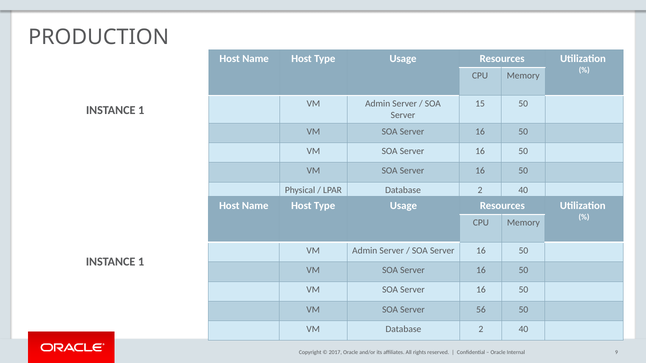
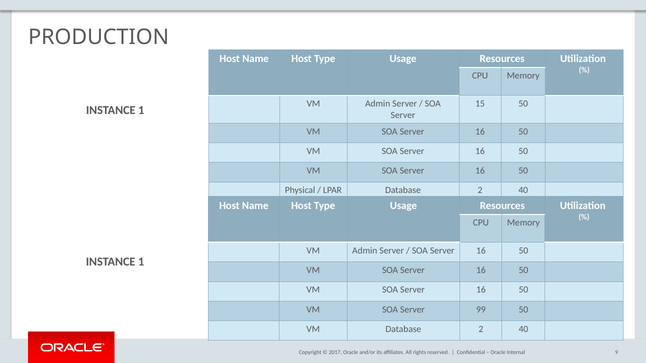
56: 56 -> 99 (481, 310)
